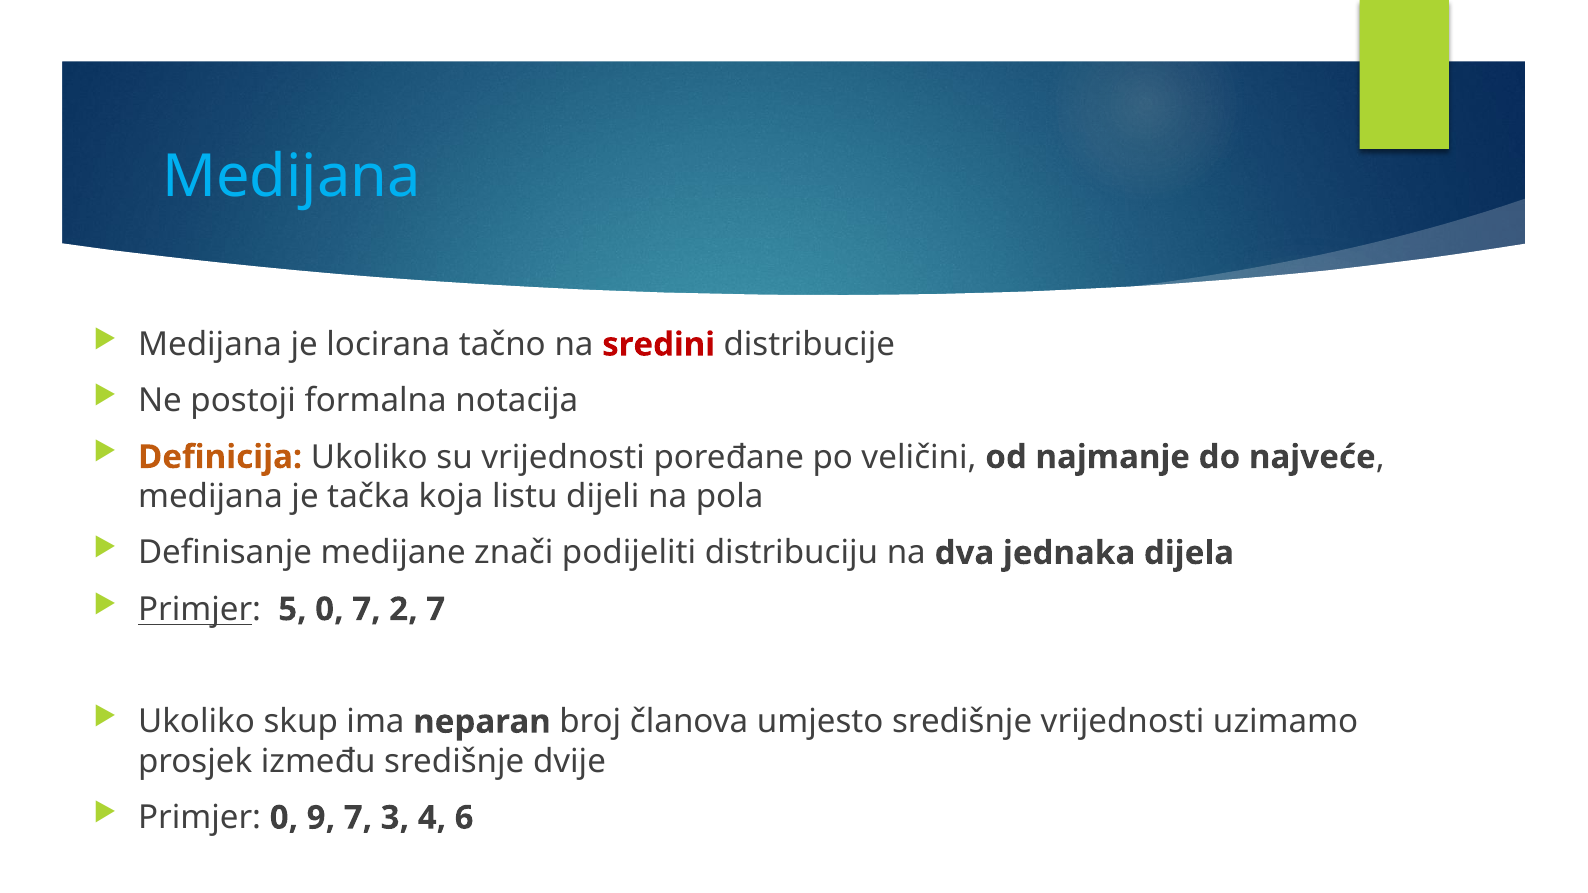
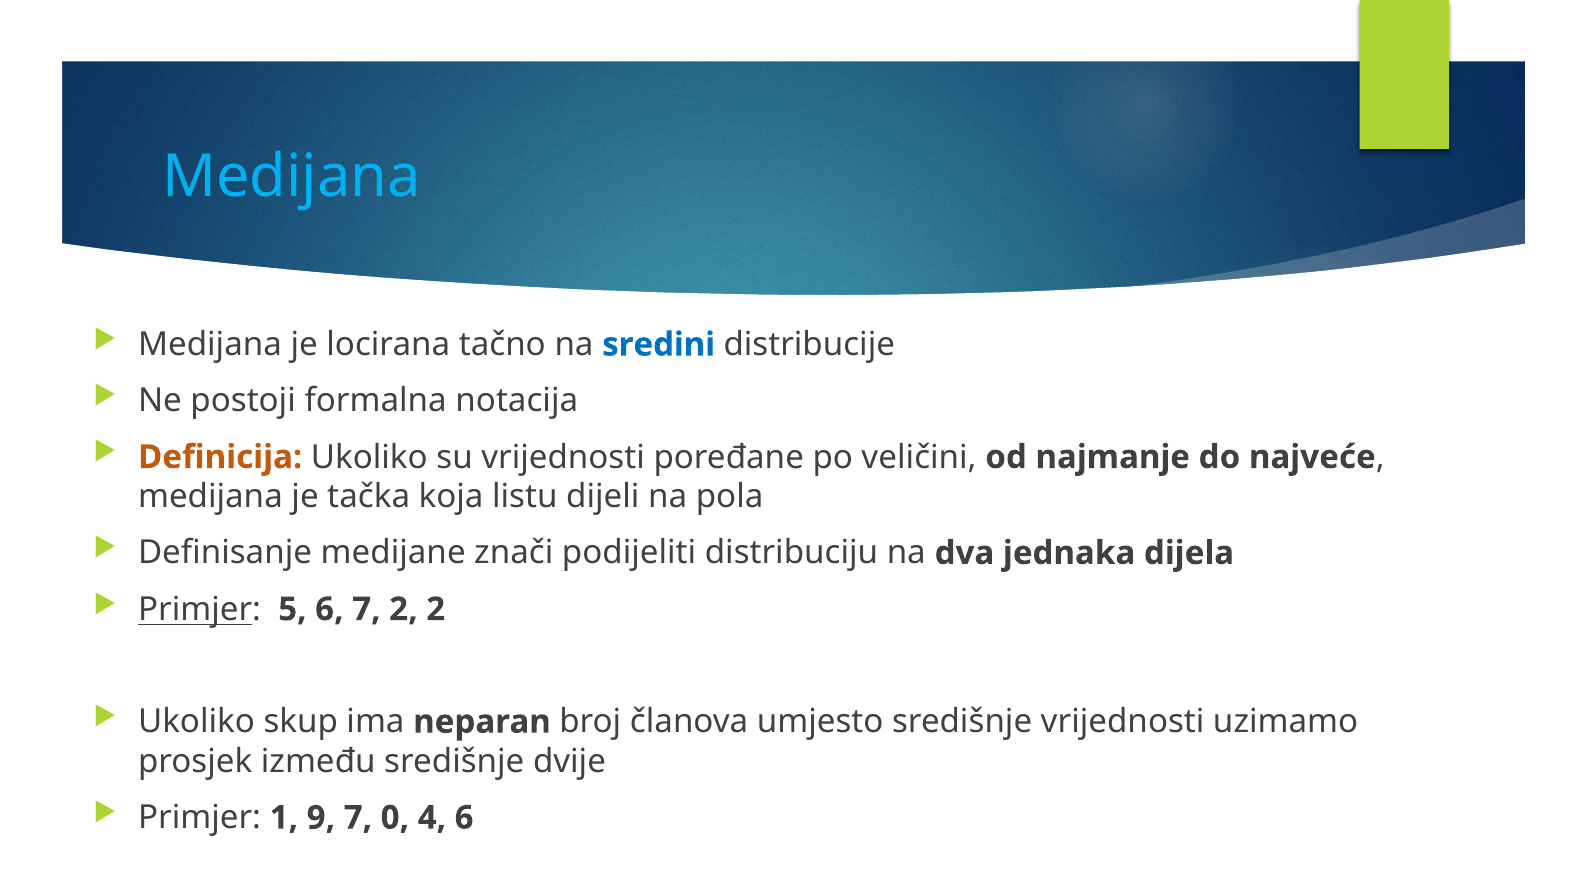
sredini colour: red -> blue (659, 345)
5 0: 0 -> 6 (329, 609)
2 7: 7 -> 2 (436, 609)
Primjer 0: 0 -> 1 (284, 818)
3: 3 -> 0 (395, 818)
